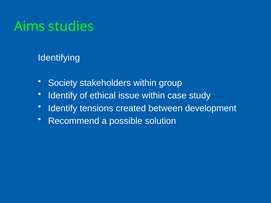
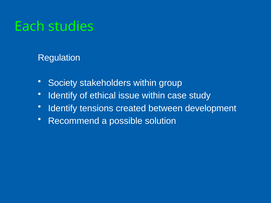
Aims: Aims -> Each (30, 26)
Identifying: Identifying -> Regulation (59, 58)
